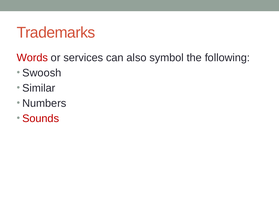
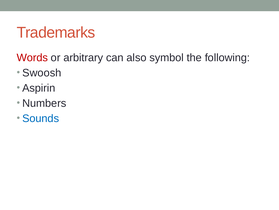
services: services -> arbitrary (83, 57)
Similar: Similar -> Aspirin (39, 88)
Sounds colour: red -> blue (41, 118)
